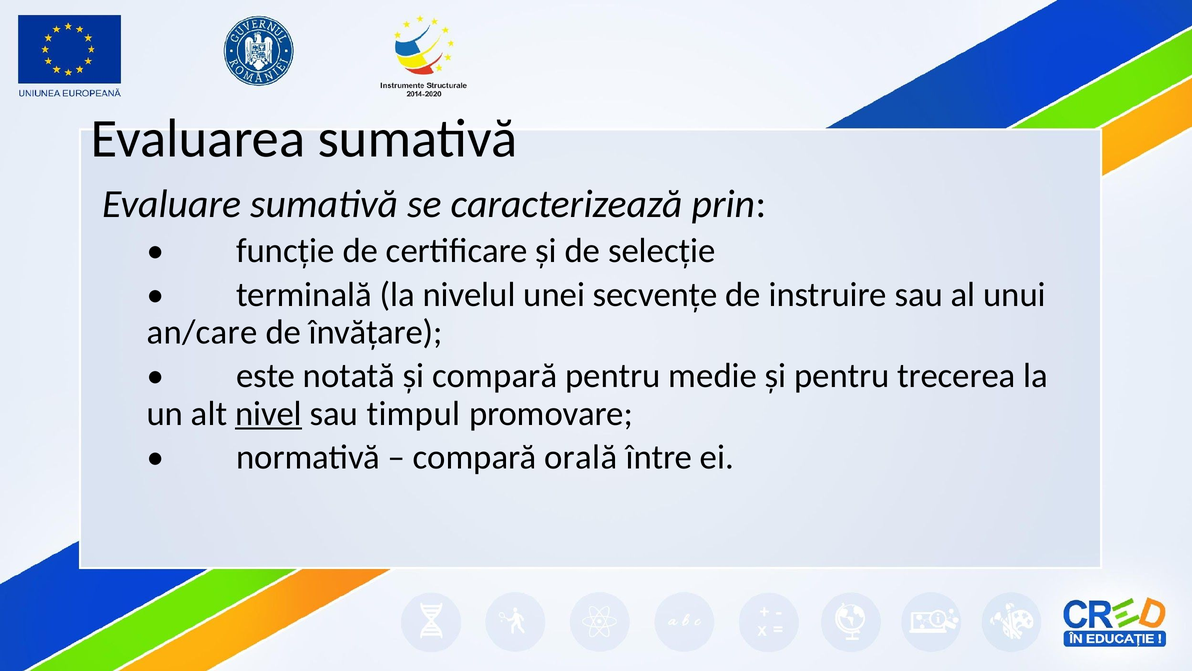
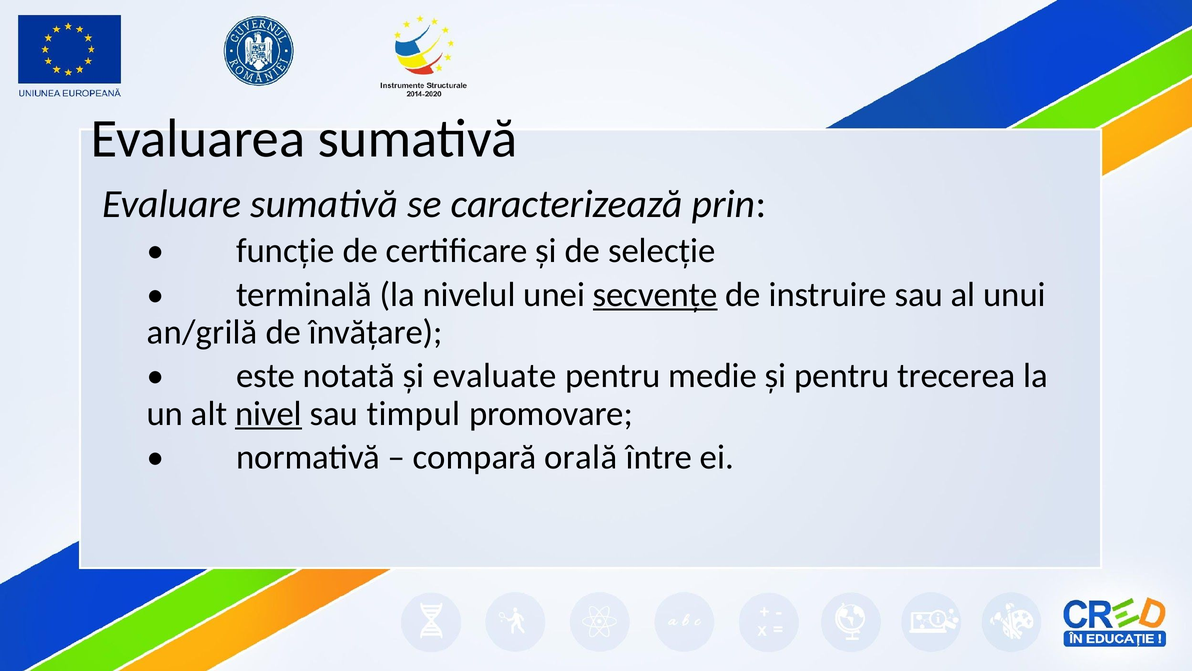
secvențe underline: none -> present (655, 294)
an/care: an/care -> an/grilă (202, 332)
și compară: compară -> evaluate (495, 376)
